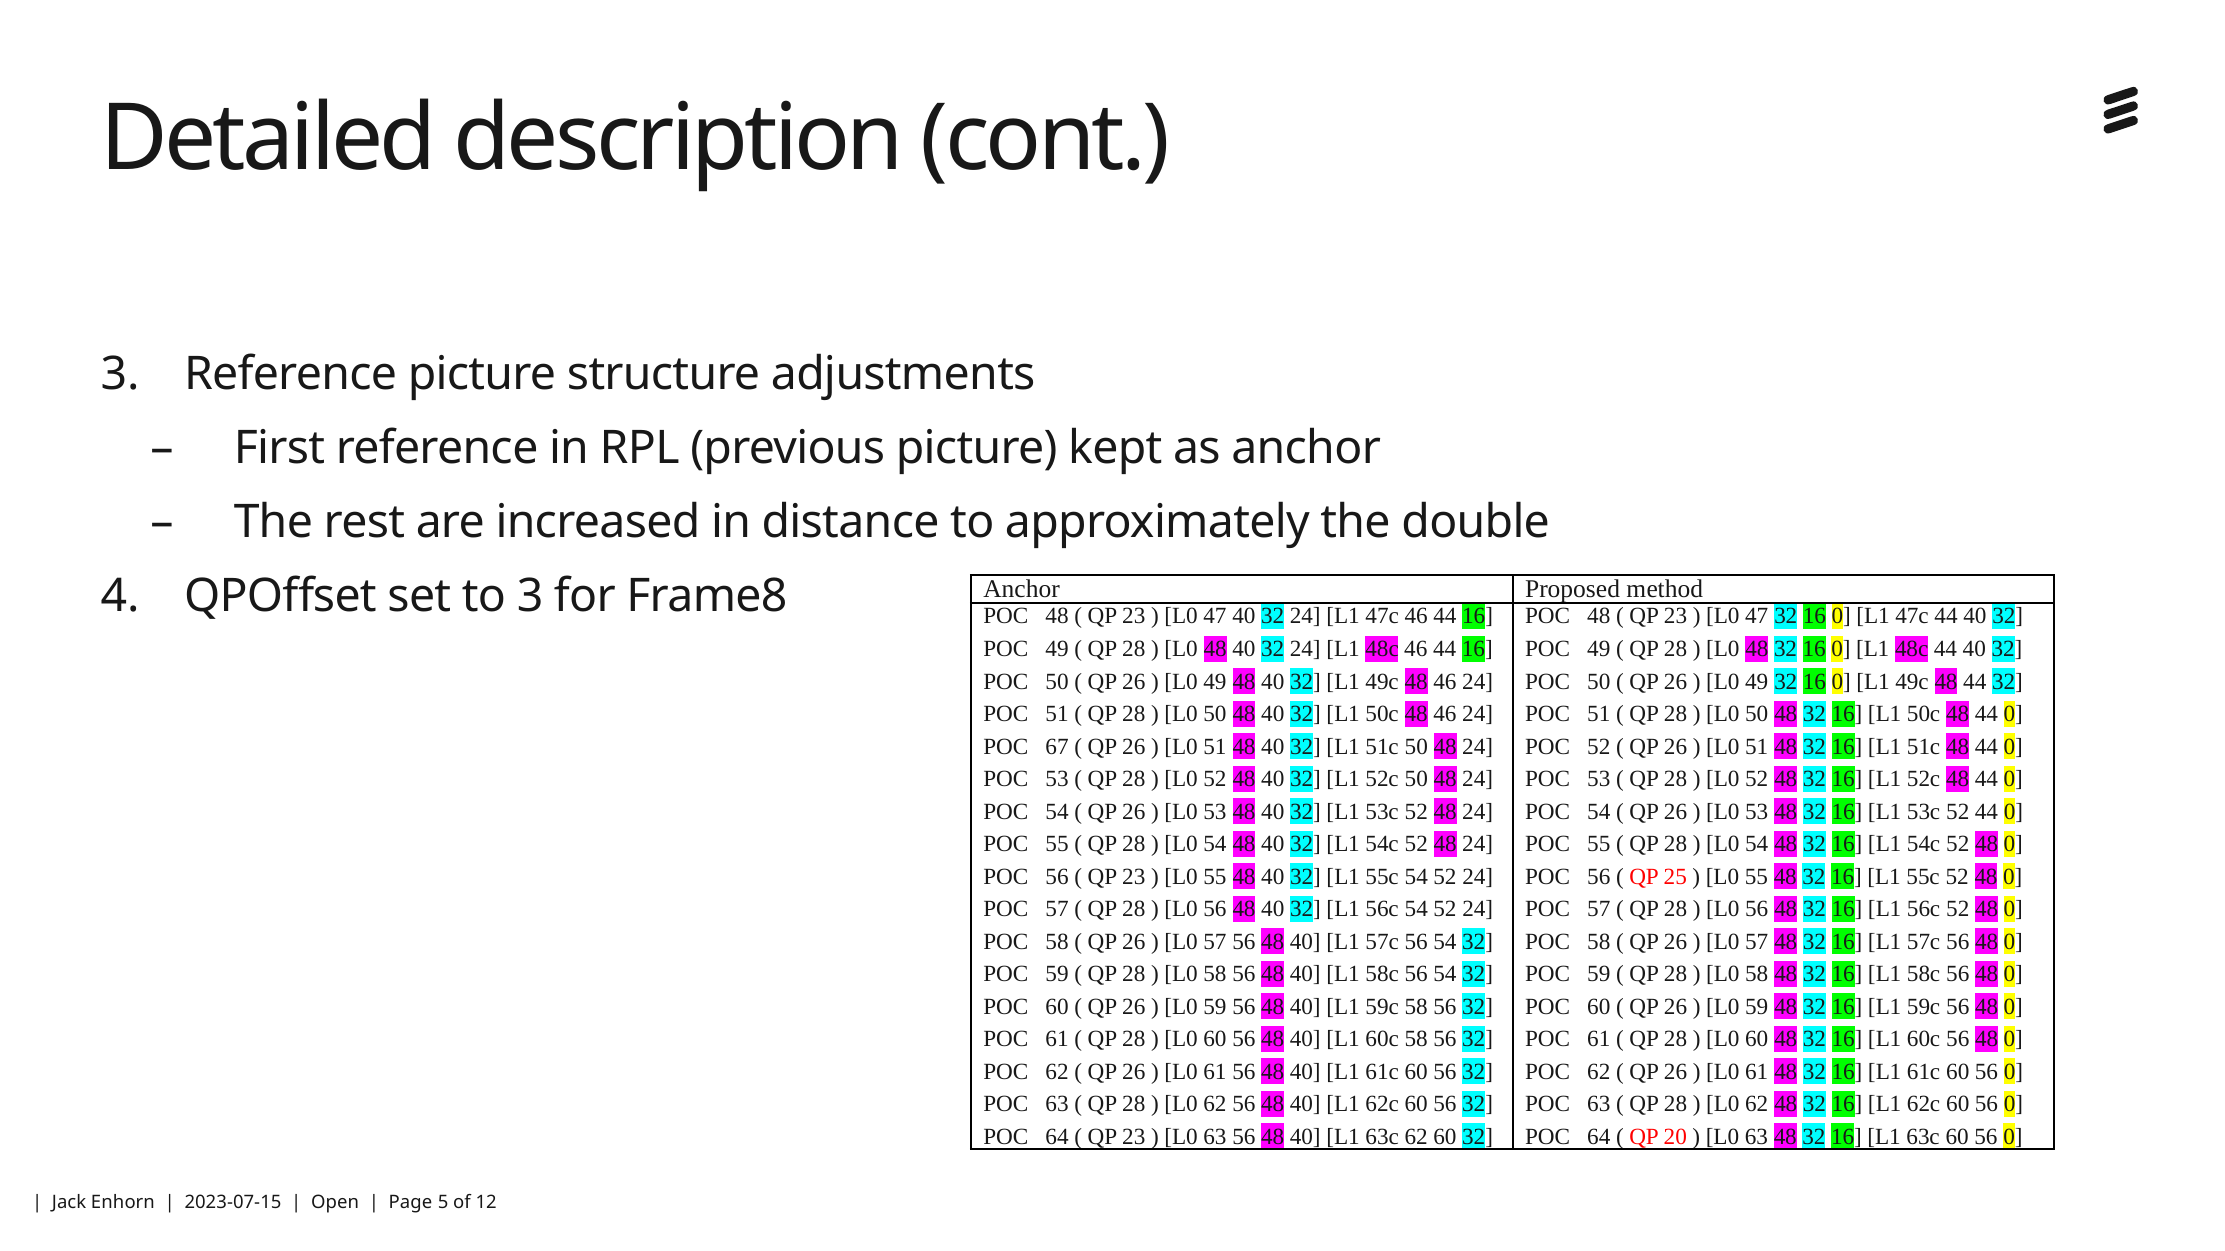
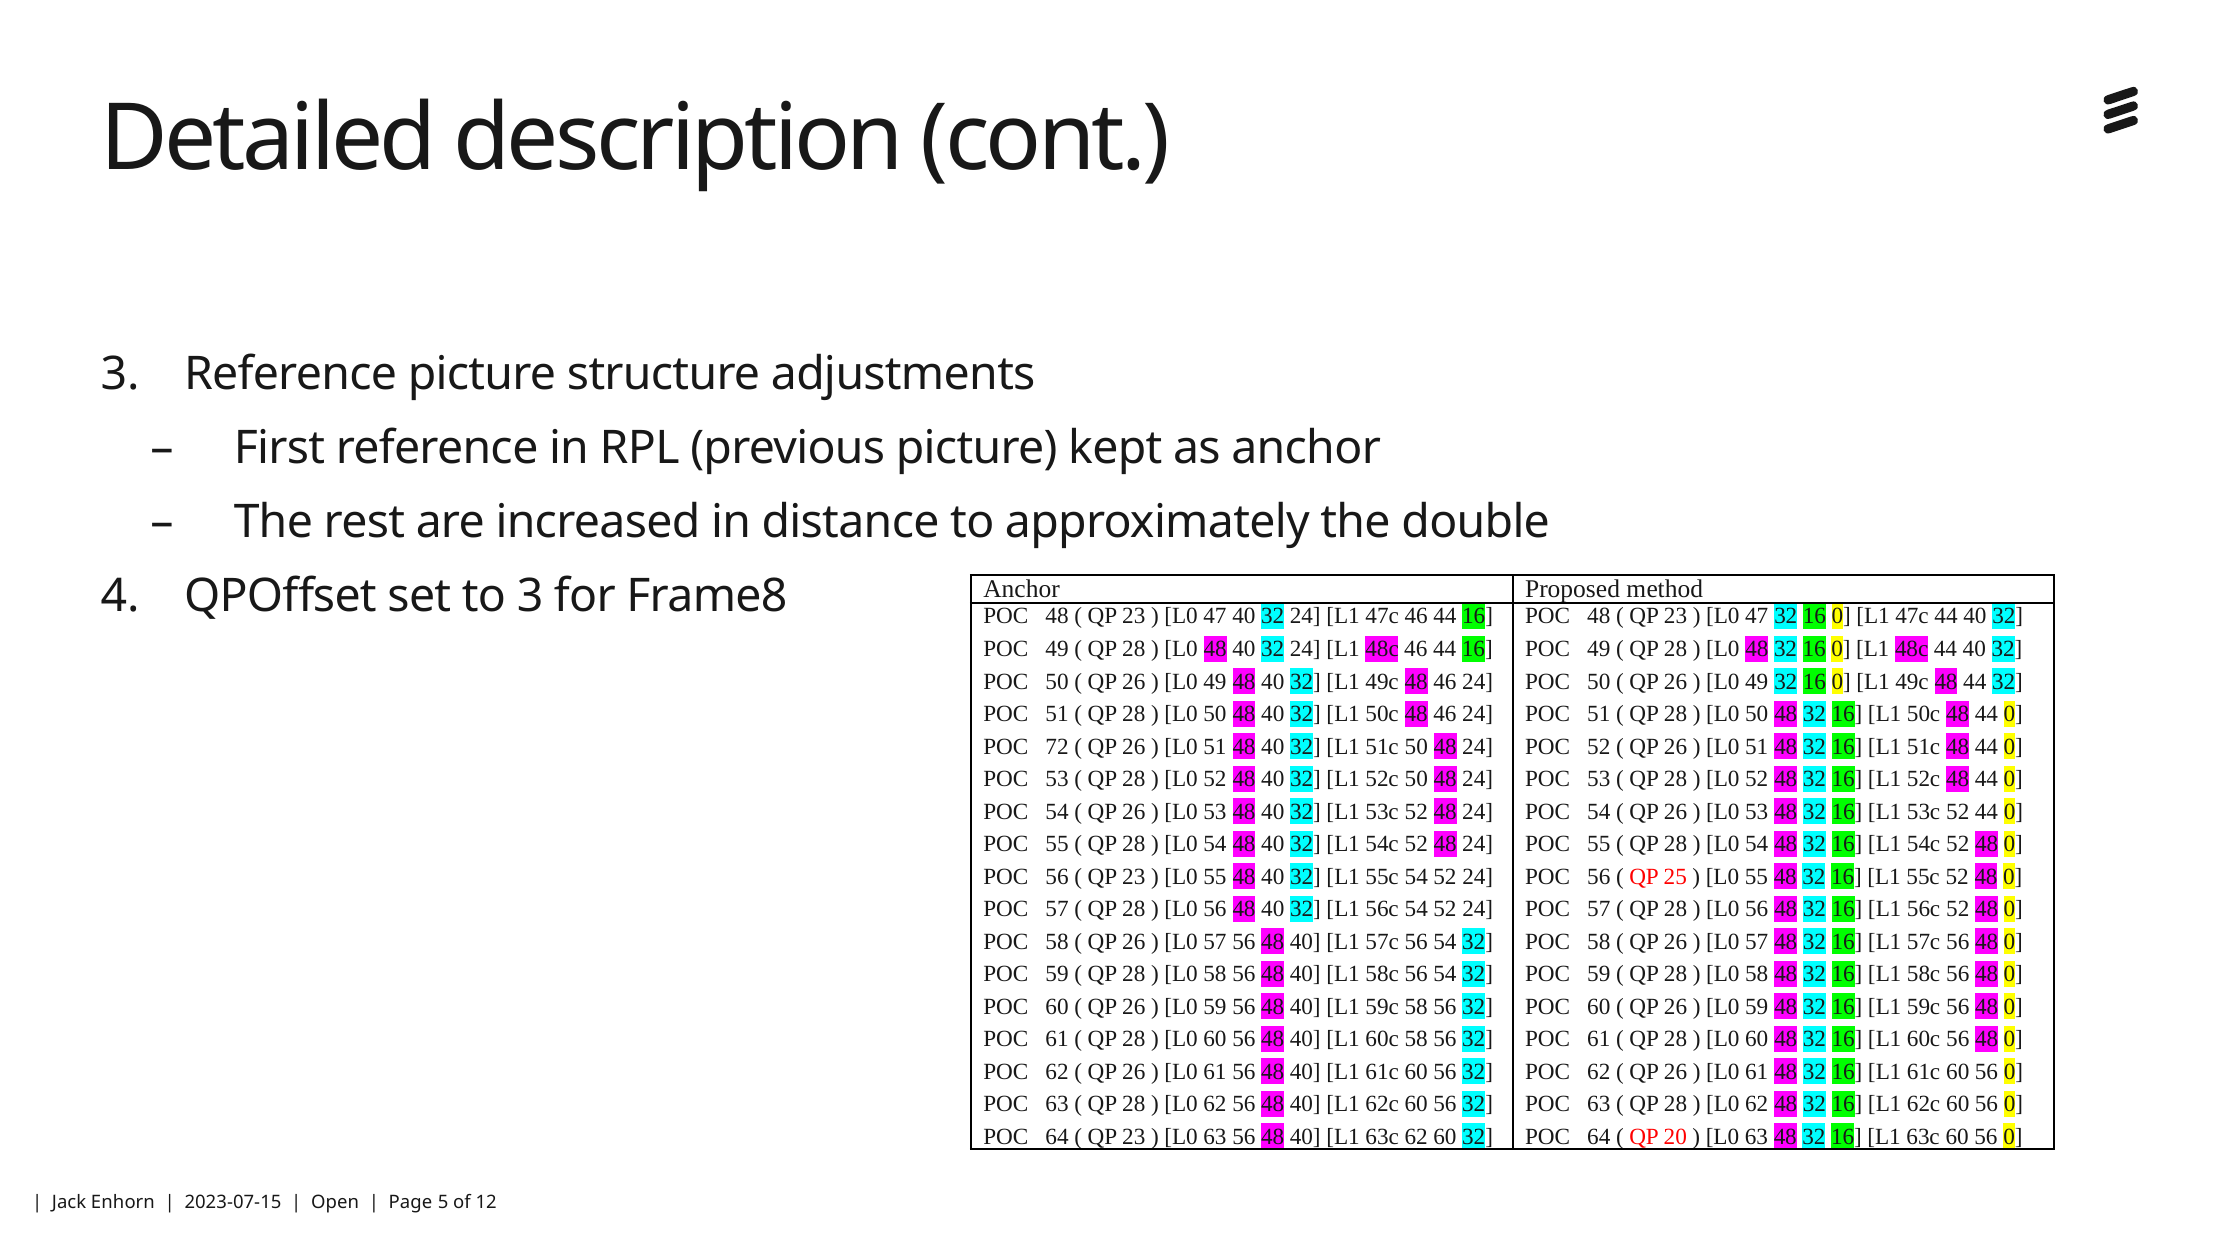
67: 67 -> 72 (1057, 747)
